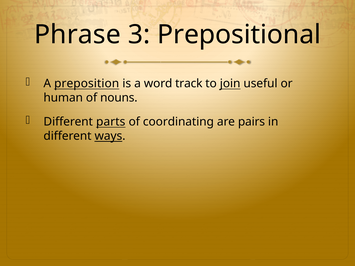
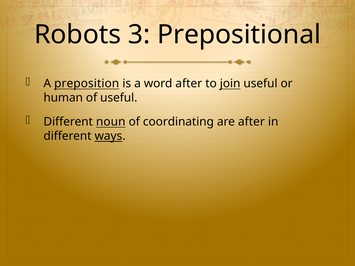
Phrase: Phrase -> Robots (78, 35)
word track: track -> after (189, 84)
of nouns: nouns -> useful (119, 98)
parts: parts -> noun (111, 122)
are pairs: pairs -> after (251, 122)
